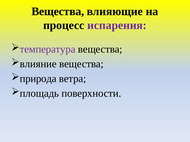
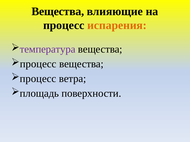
испарения colour: purple -> orange (117, 25)
влияние: влияние -> процесс (38, 64)
природа: природа -> процесс (38, 79)
